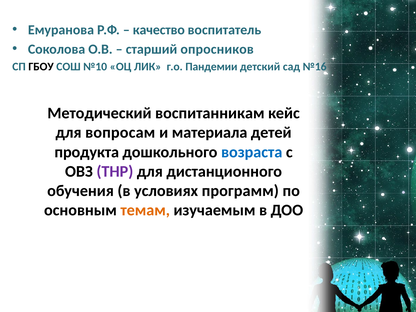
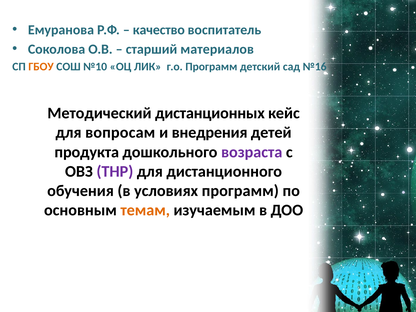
опросников: опросников -> материалов (217, 49)
ГБОУ colour: black -> orange (41, 67)
г.о Пандемии: Пандемии -> Программ (211, 67)
воспитанникам: воспитанникам -> дистанционных (210, 113)
материала: материала -> внедрения (210, 133)
возраста colour: blue -> purple (252, 152)
